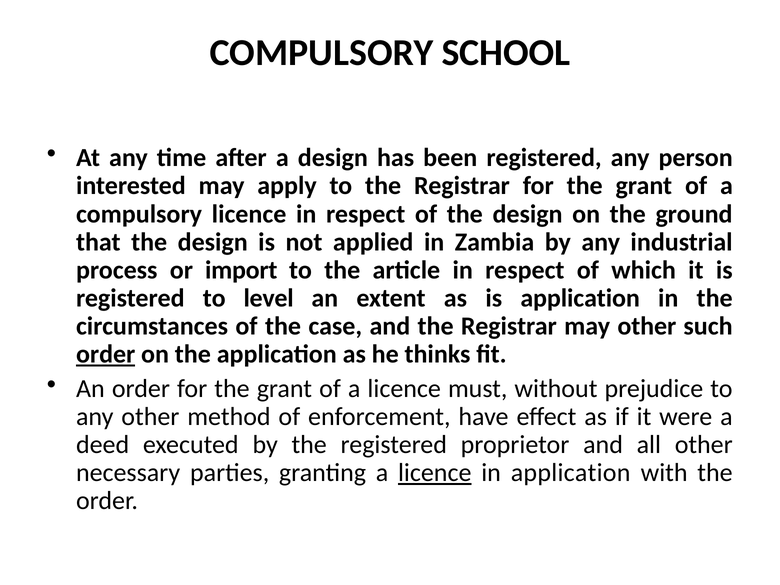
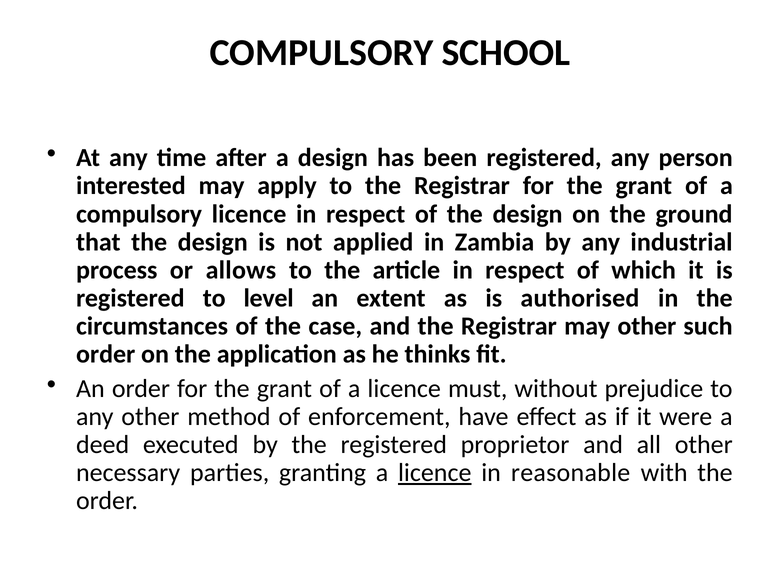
import: import -> allows (241, 270)
is application: application -> authorised (580, 298)
order underline: present -> none (106, 354)
in application: application -> reasonable (571, 473)
